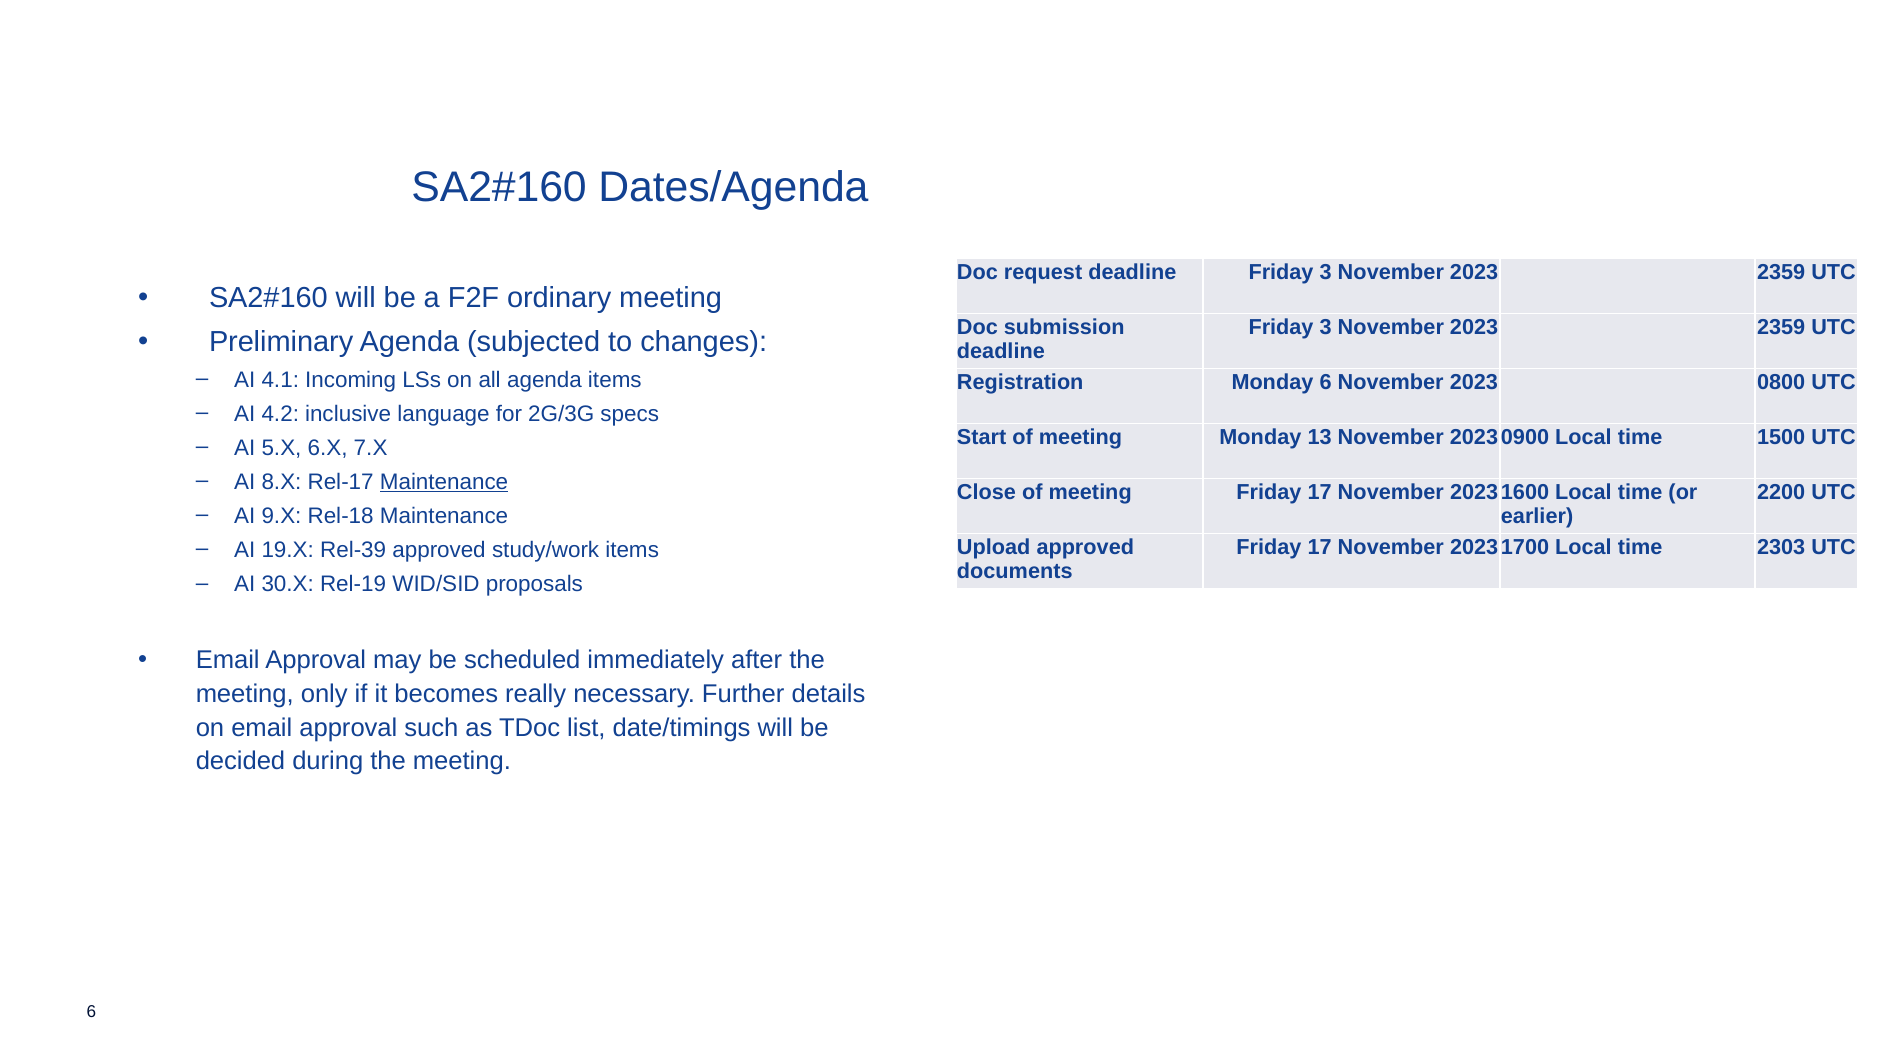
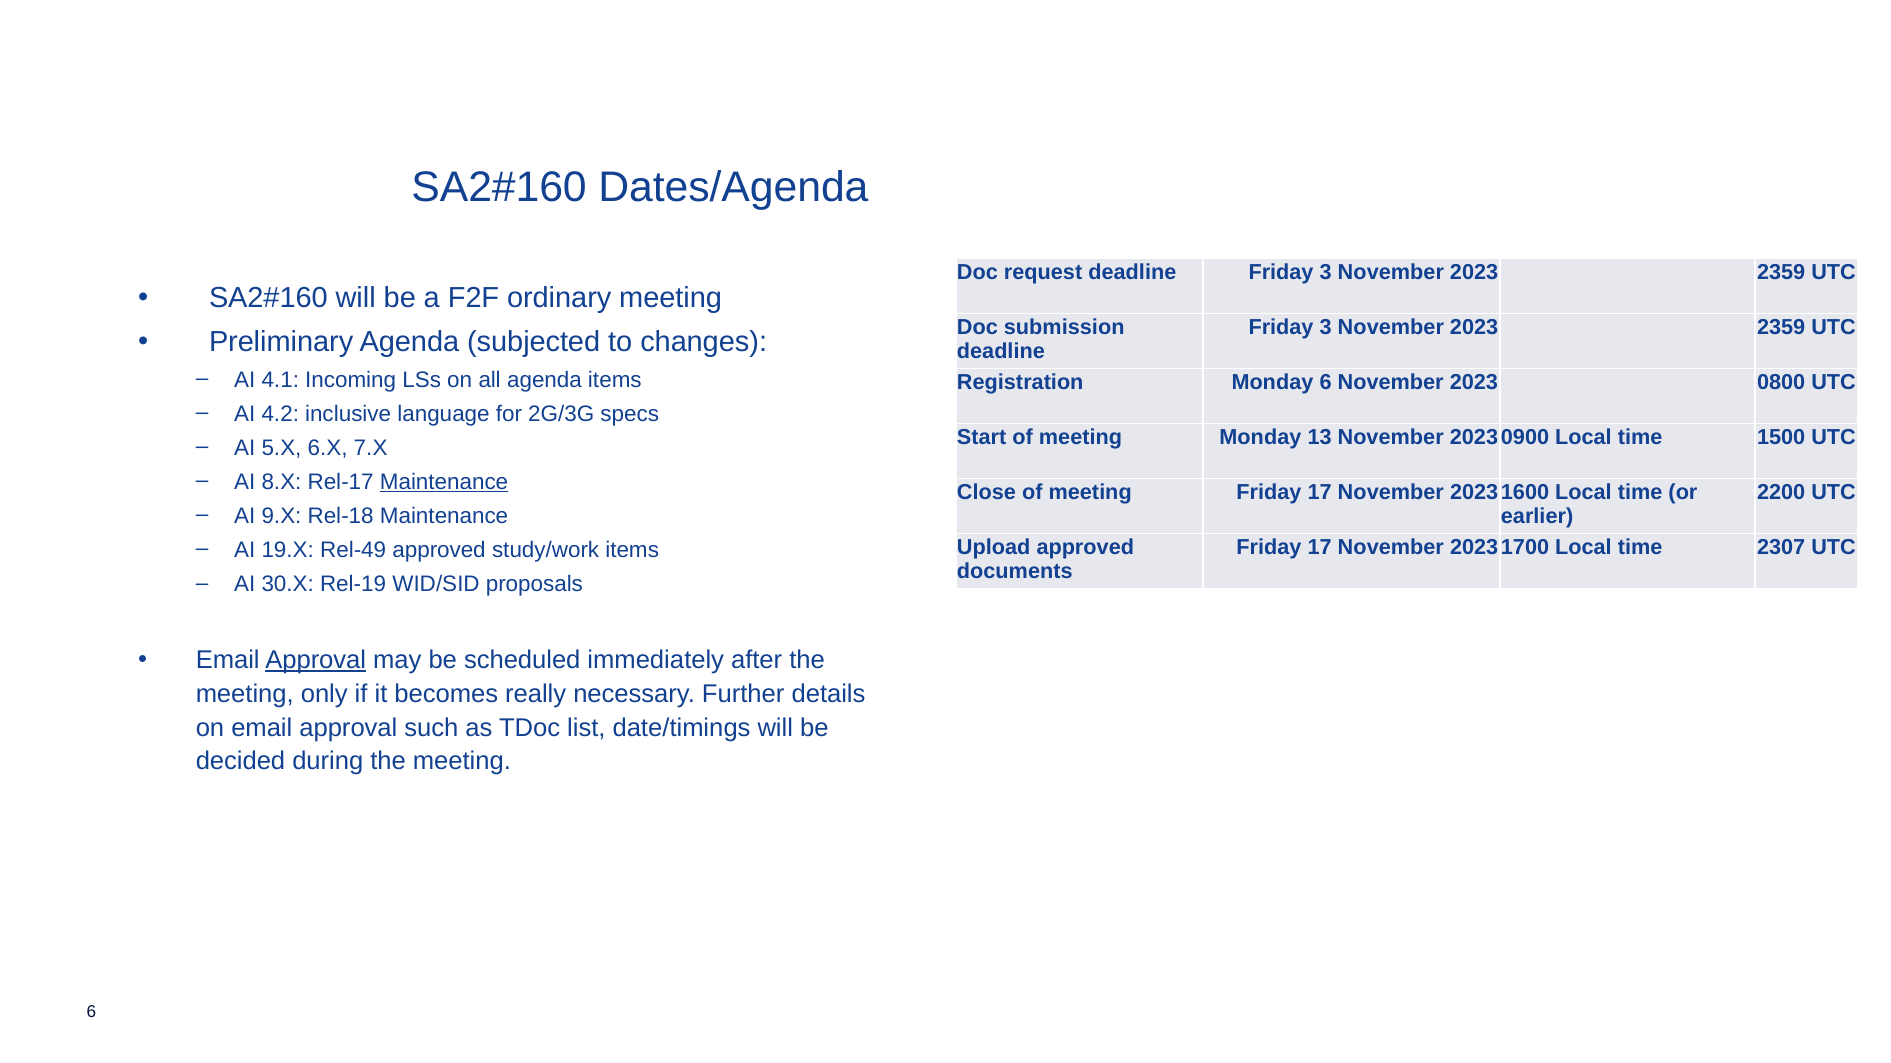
2303: 2303 -> 2307 (1781, 547)
Rel-39: Rel-39 -> Rel-49 (353, 550)
Approval underline: none -> present (316, 660)
